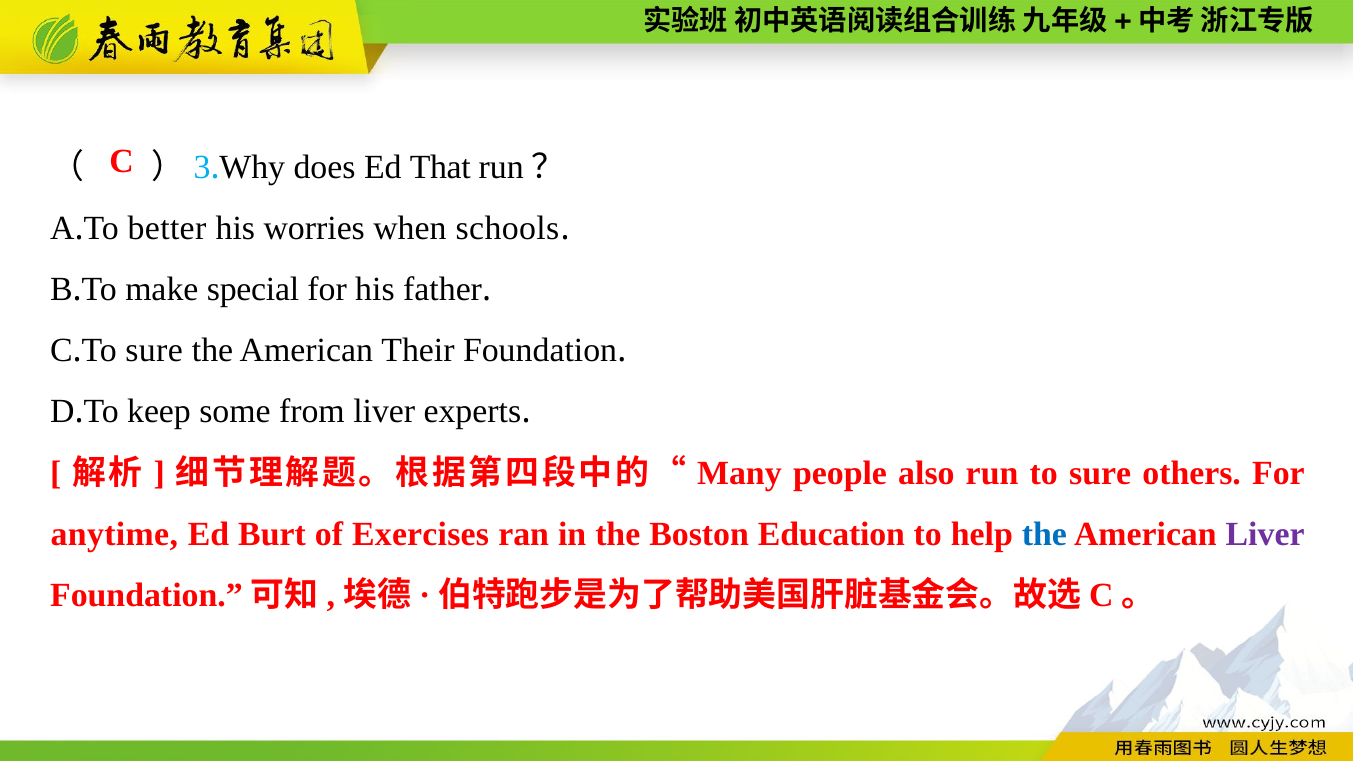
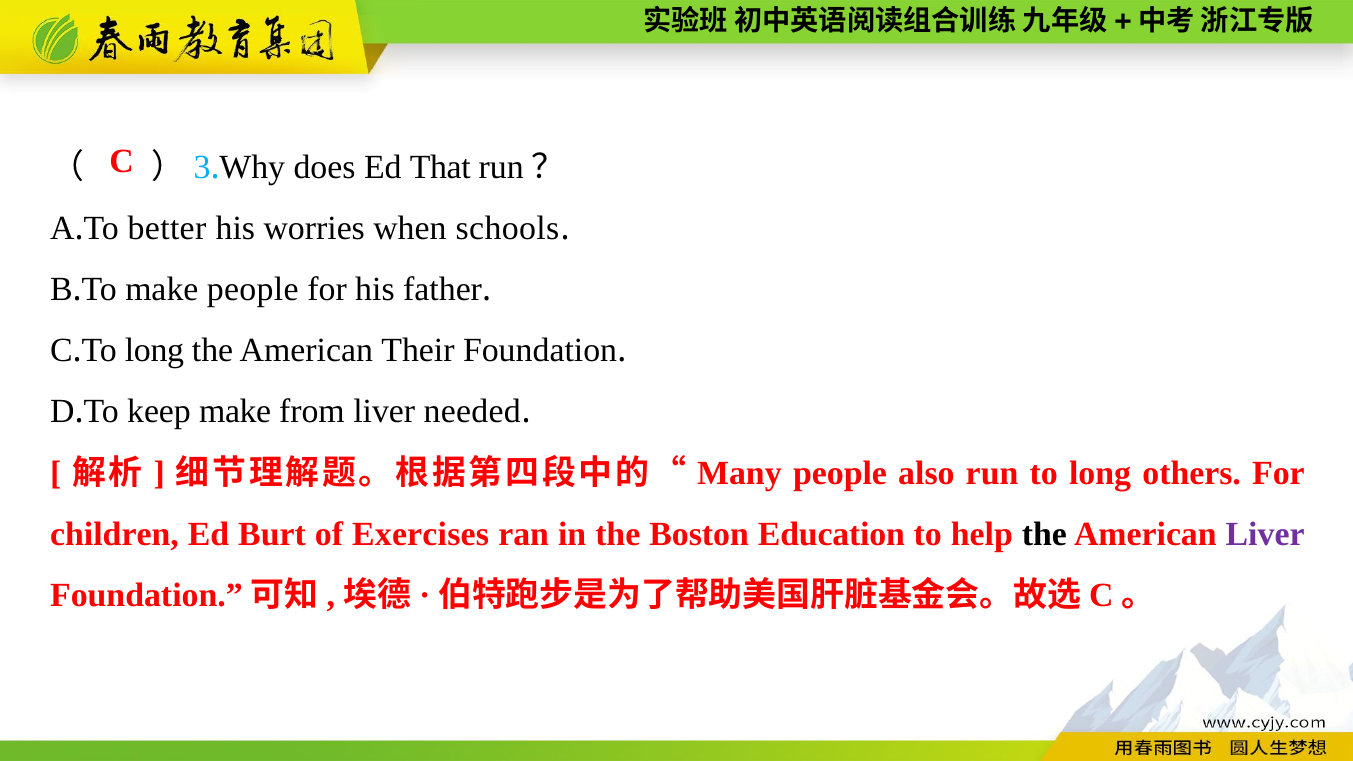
make special: special -> people (253, 290)
sure: sure -> long (154, 350)
keep some: some -> make (235, 411)
experts: experts -> needed (472, 411)
run to sure: sure -> long (1100, 473)
anytime: anytime -> children (114, 534)
the colour: blue -> black (1044, 534)
